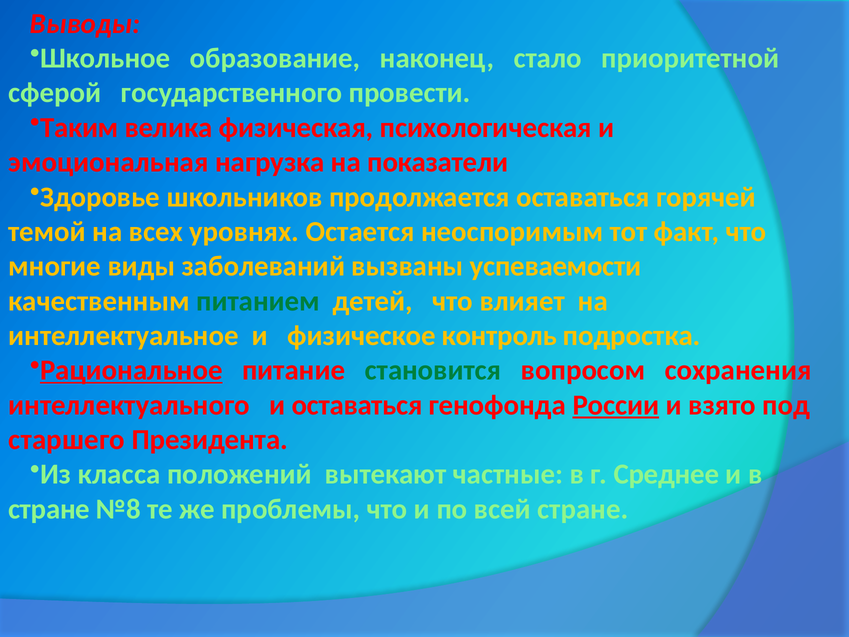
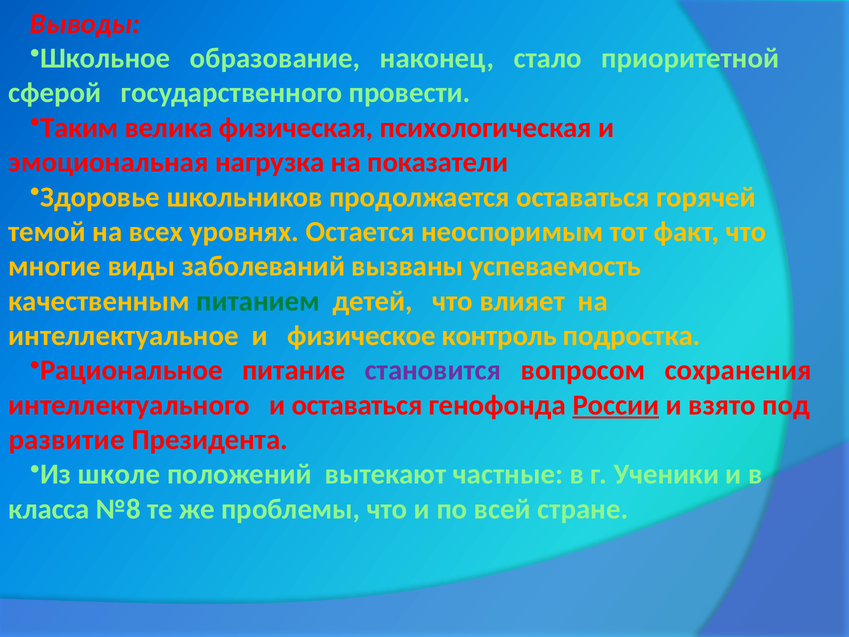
успеваемости: успеваемости -> успеваемость (556, 266)
Рациональное underline: present -> none (131, 370)
становится colour: green -> purple (433, 370)
старшего: старшего -> развитие (67, 440)
класса: класса -> школе (119, 474)
Среднее: Среднее -> Ученики (666, 474)
стране: стране -> класса (49, 509)
